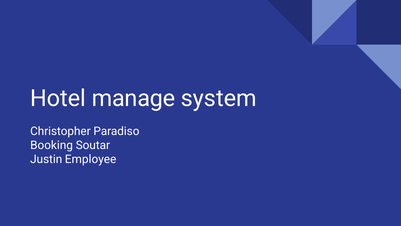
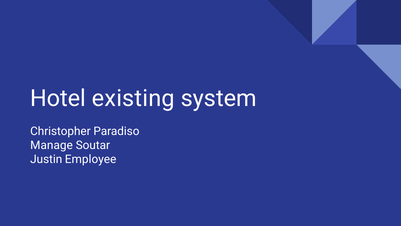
manage: manage -> existing (133, 98)
Booking: Booking -> Manage (52, 145)
